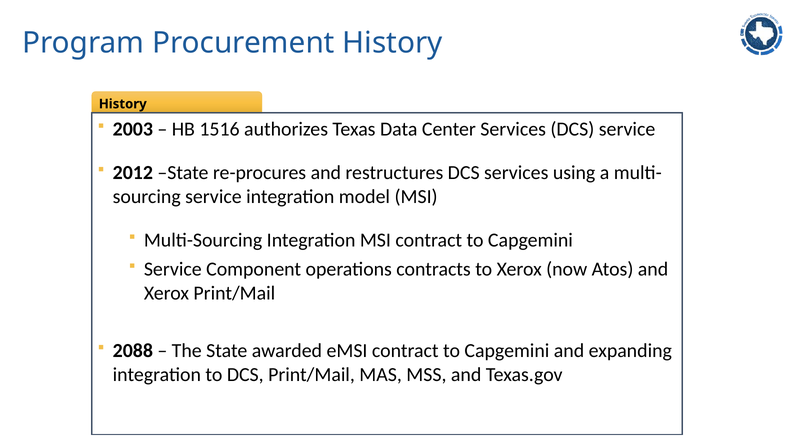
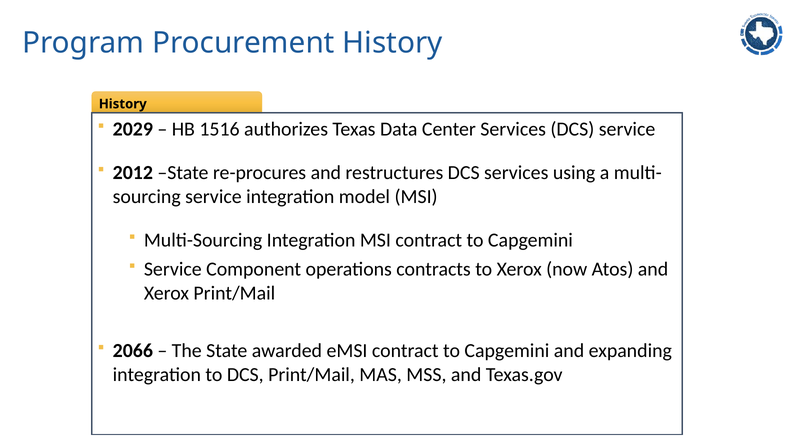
2003: 2003 -> 2029 (133, 129)
2088: 2088 -> 2066 (133, 350)
